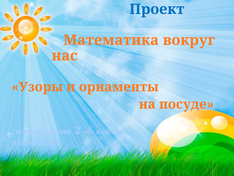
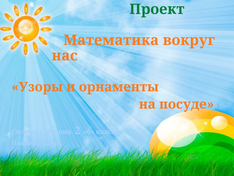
Проект colour: blue -> green (157, 9)
